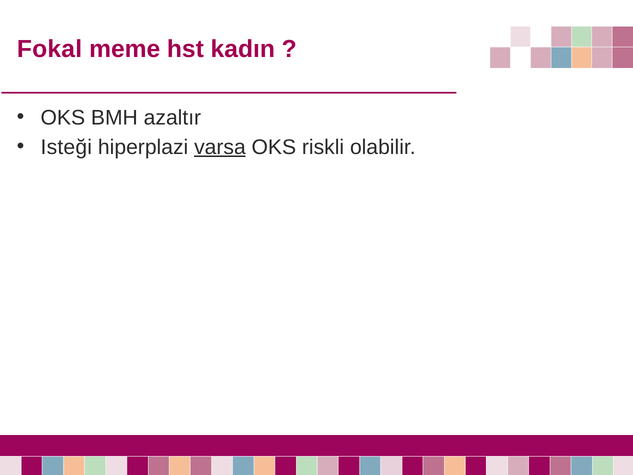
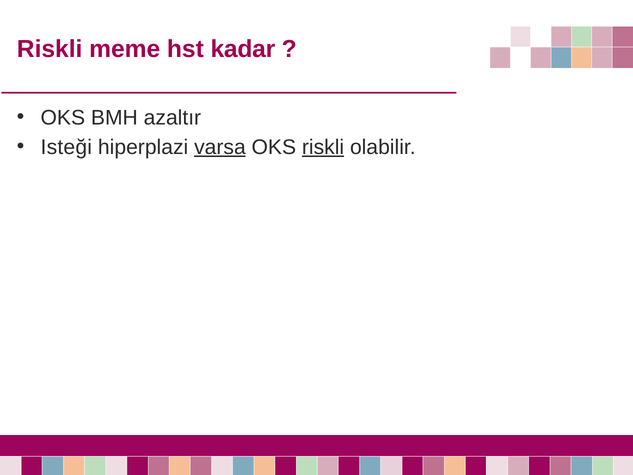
Fokal: Fokal -> Riskli (50, 49)
kadın: kadın -> kadar (243, 49)
riskli underline: none -> present (323, 147)
